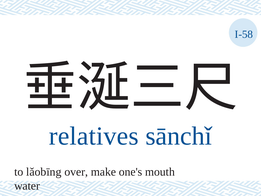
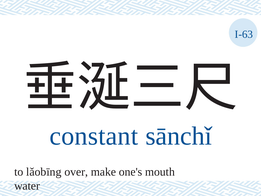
I-58: I-58 -> I-63 (244, 34)
relatives: relatives -> constant (94, 136)
